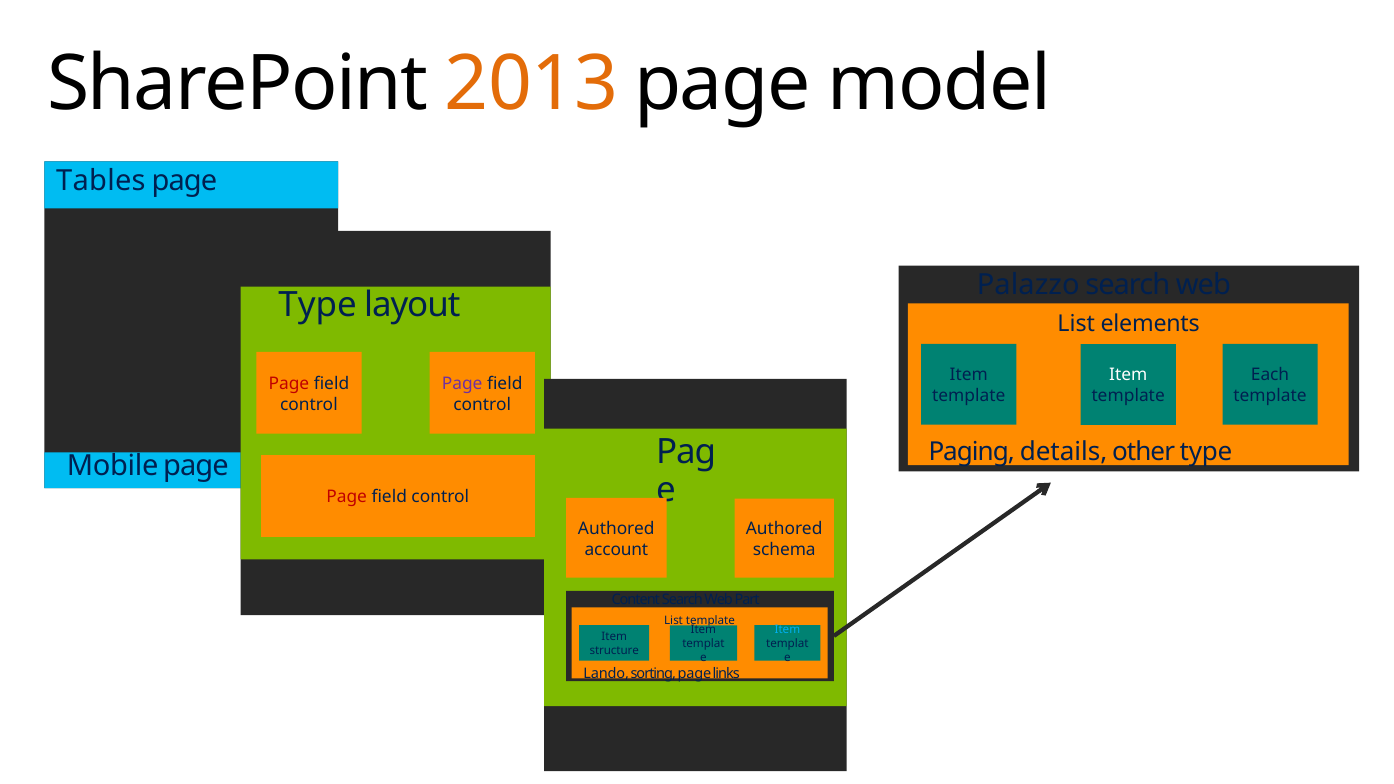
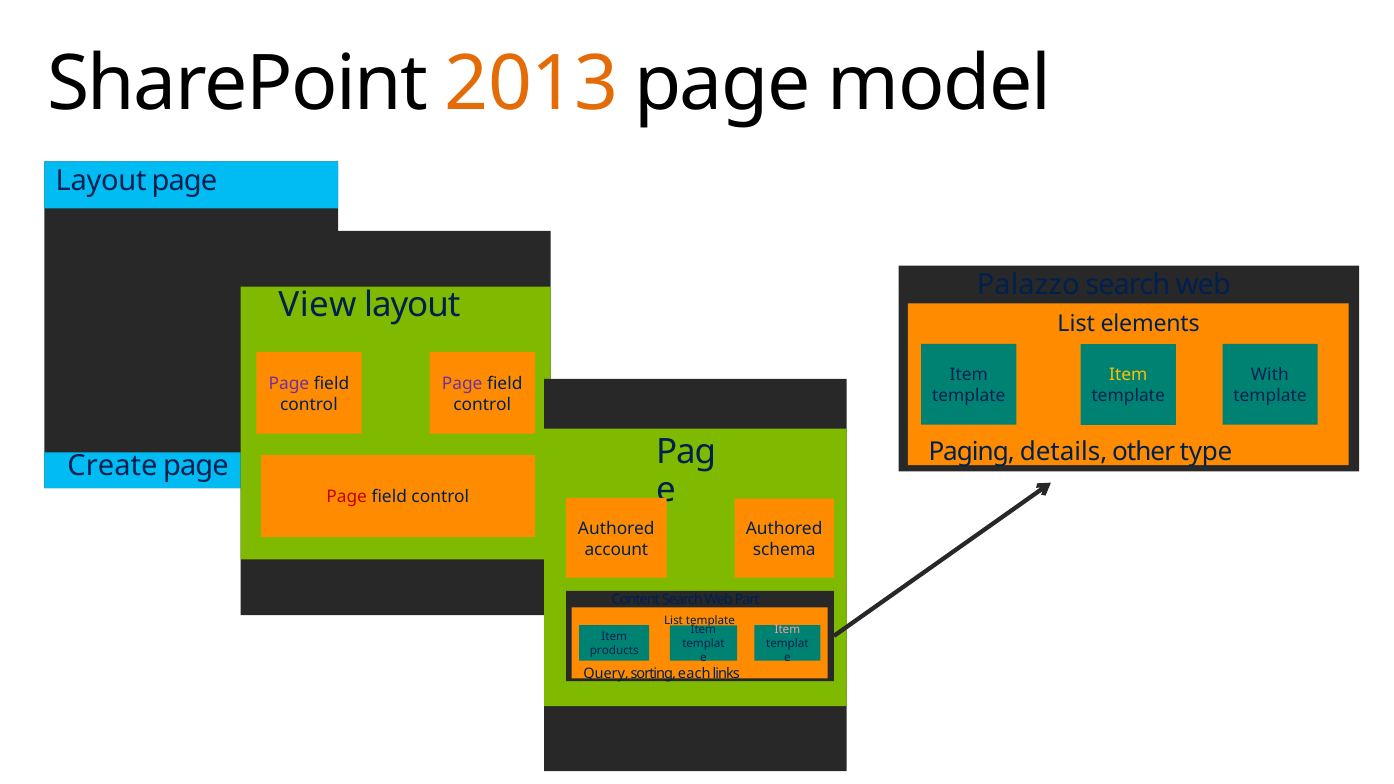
Tables: Tables -> Layout (101, 181)
Type: Type -> View (318, 305)
Each: Each -> With (1270, 375)
Item colour: white -> yellow (1128, 375)
Page colour: red -> purple (289, 384)
Mobile: Mobile -> Create (112, 466)
Item colour: light blue -> pink (787, 630)
structure: structure -> products (614, 651)
Lando: Lando -> Query (606, 674)
sorting page: page -> each (694, 674)
